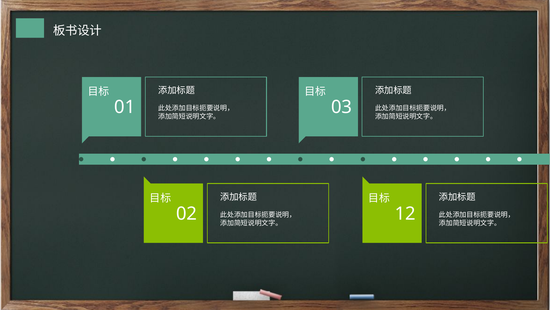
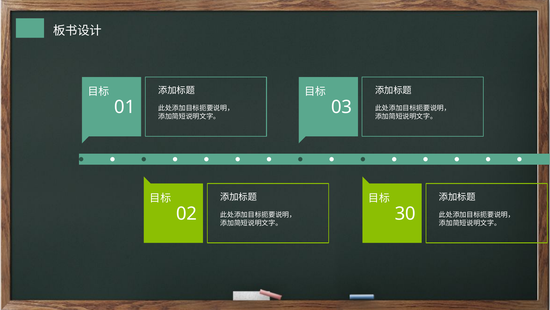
12: 12 -> 30 (405, 213)
